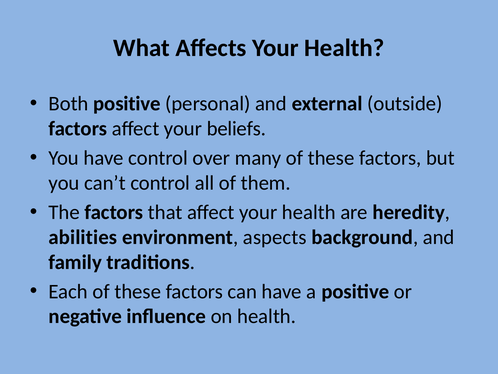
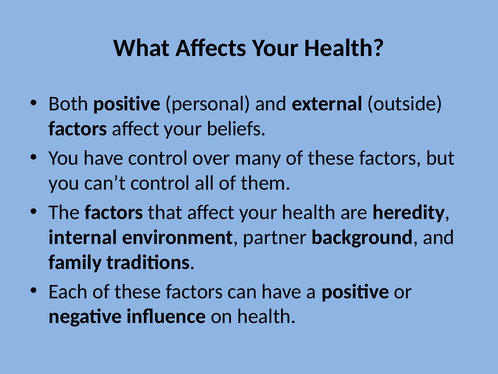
abilities: abilities -> internal (83, 237)
aspects: aspects -> partner (275, 237)
